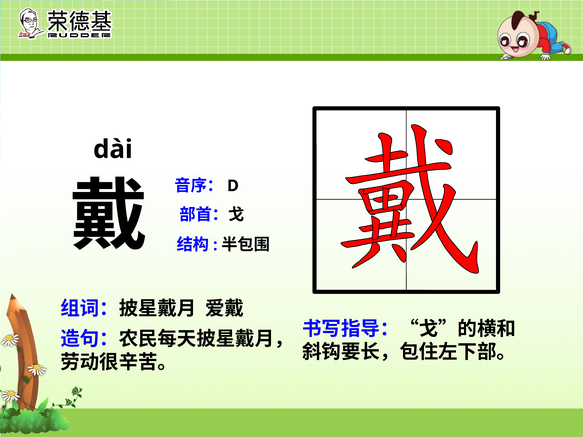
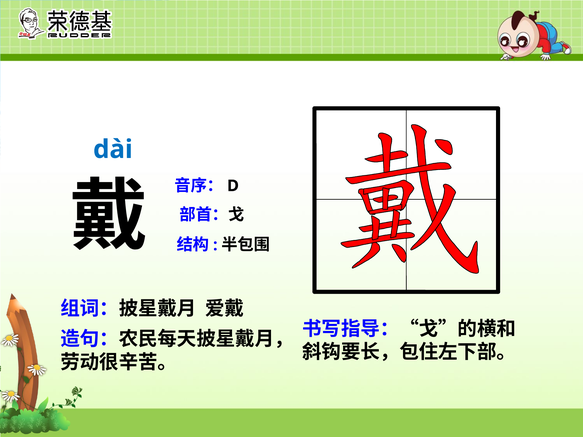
dài colour: black -> blue (113, 149)
